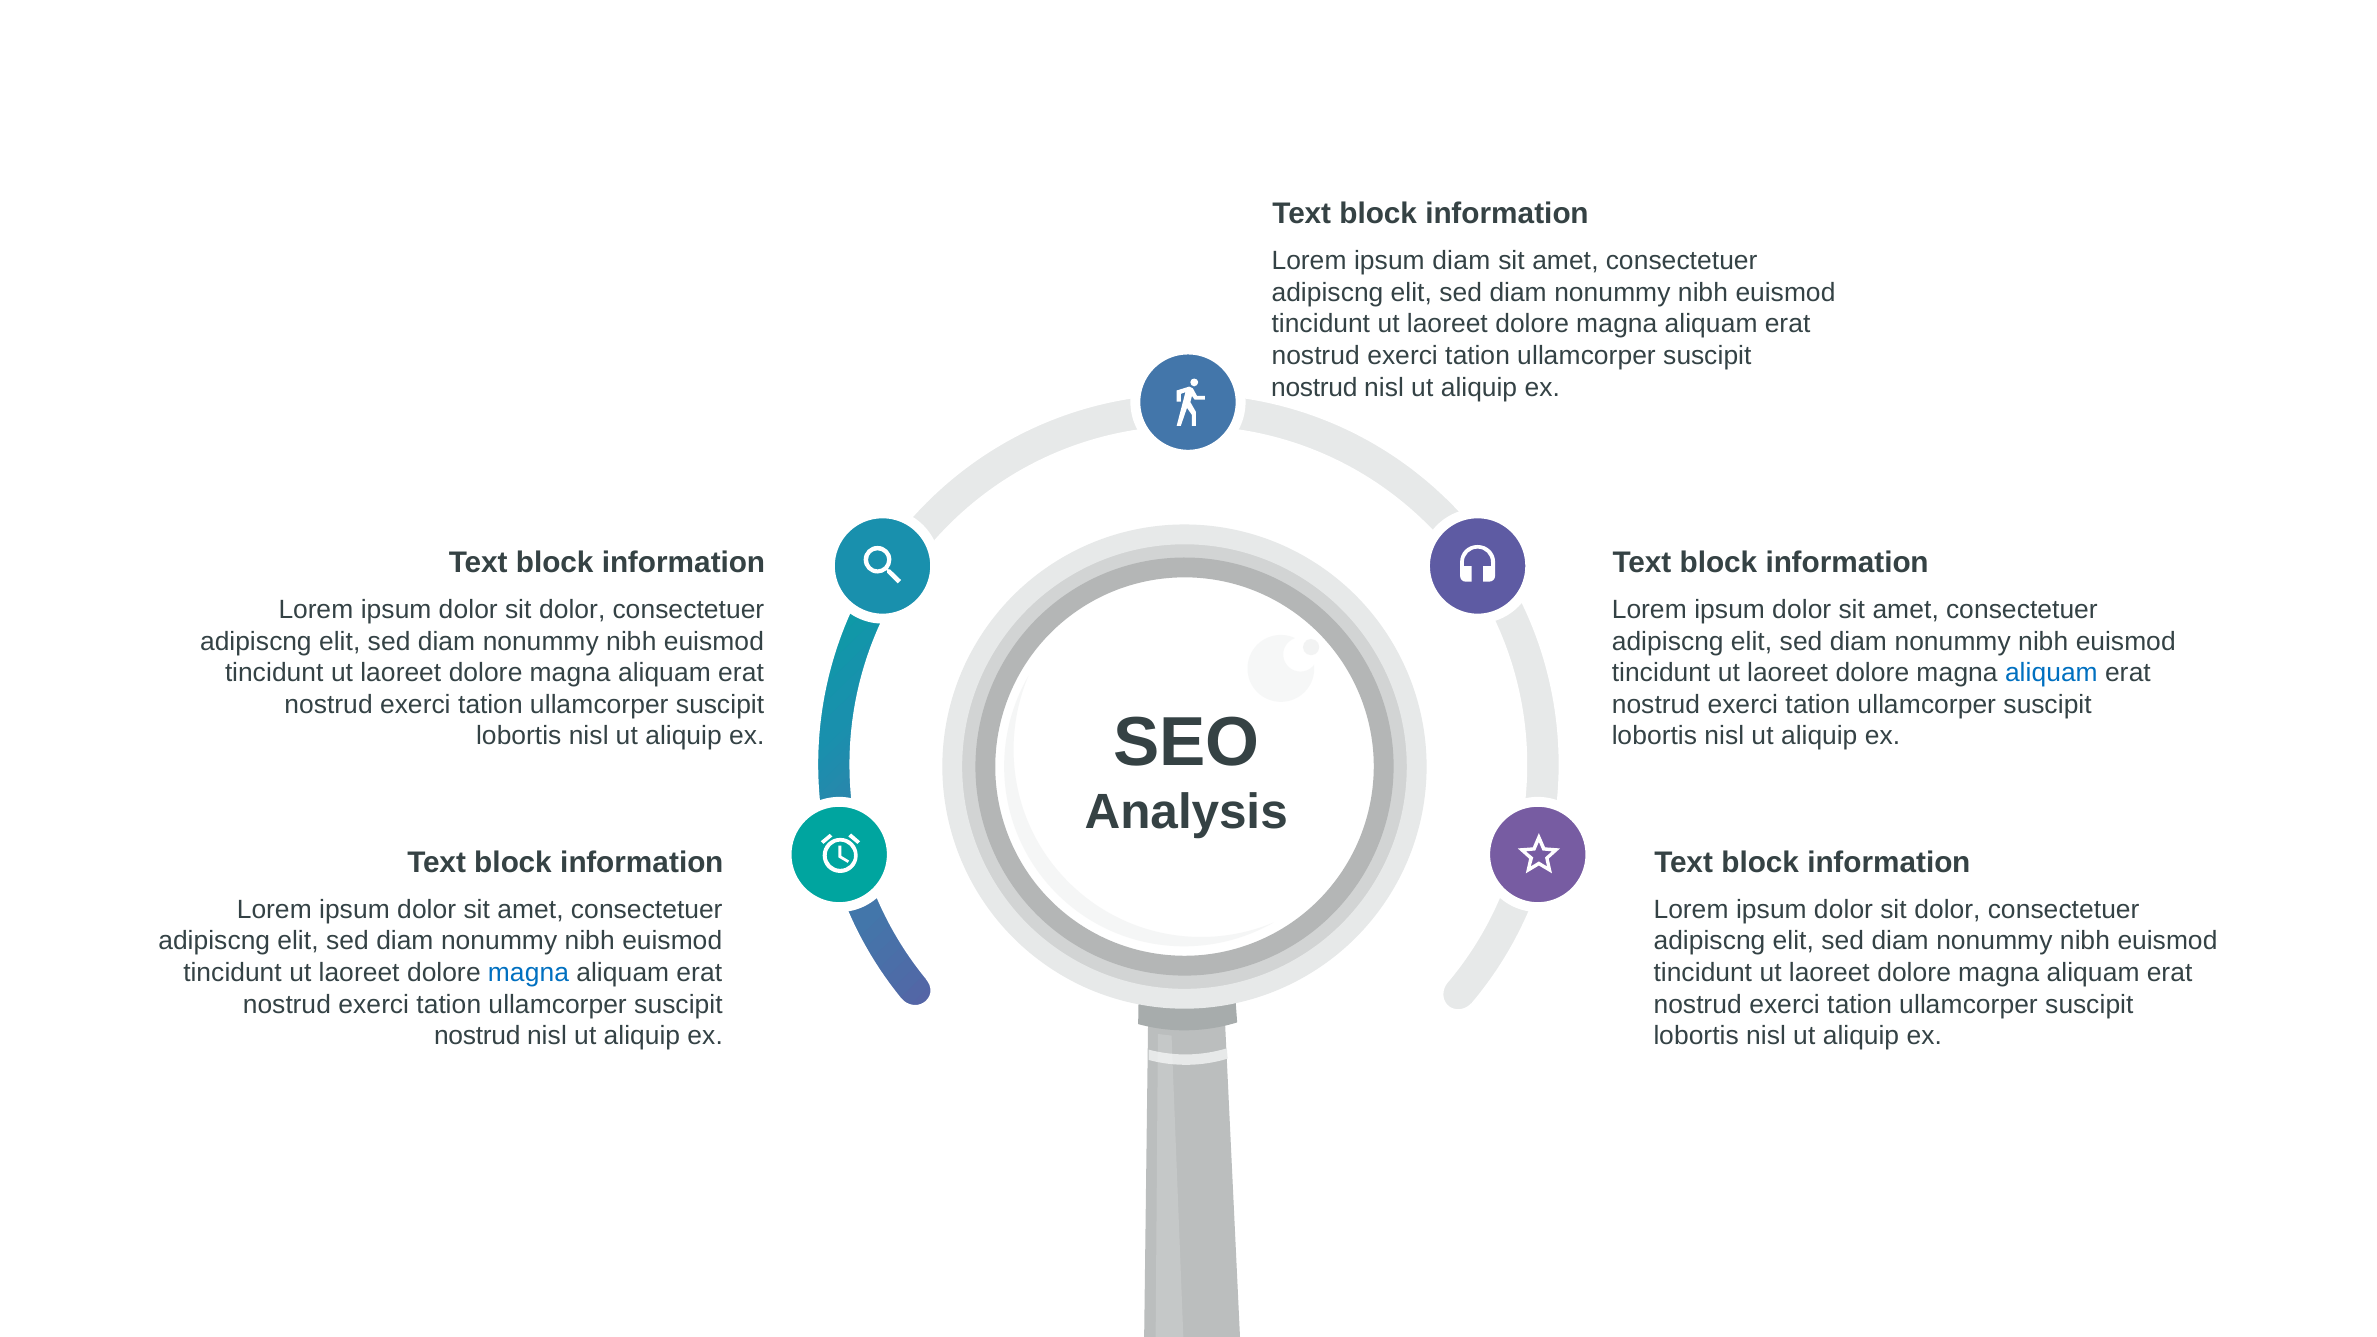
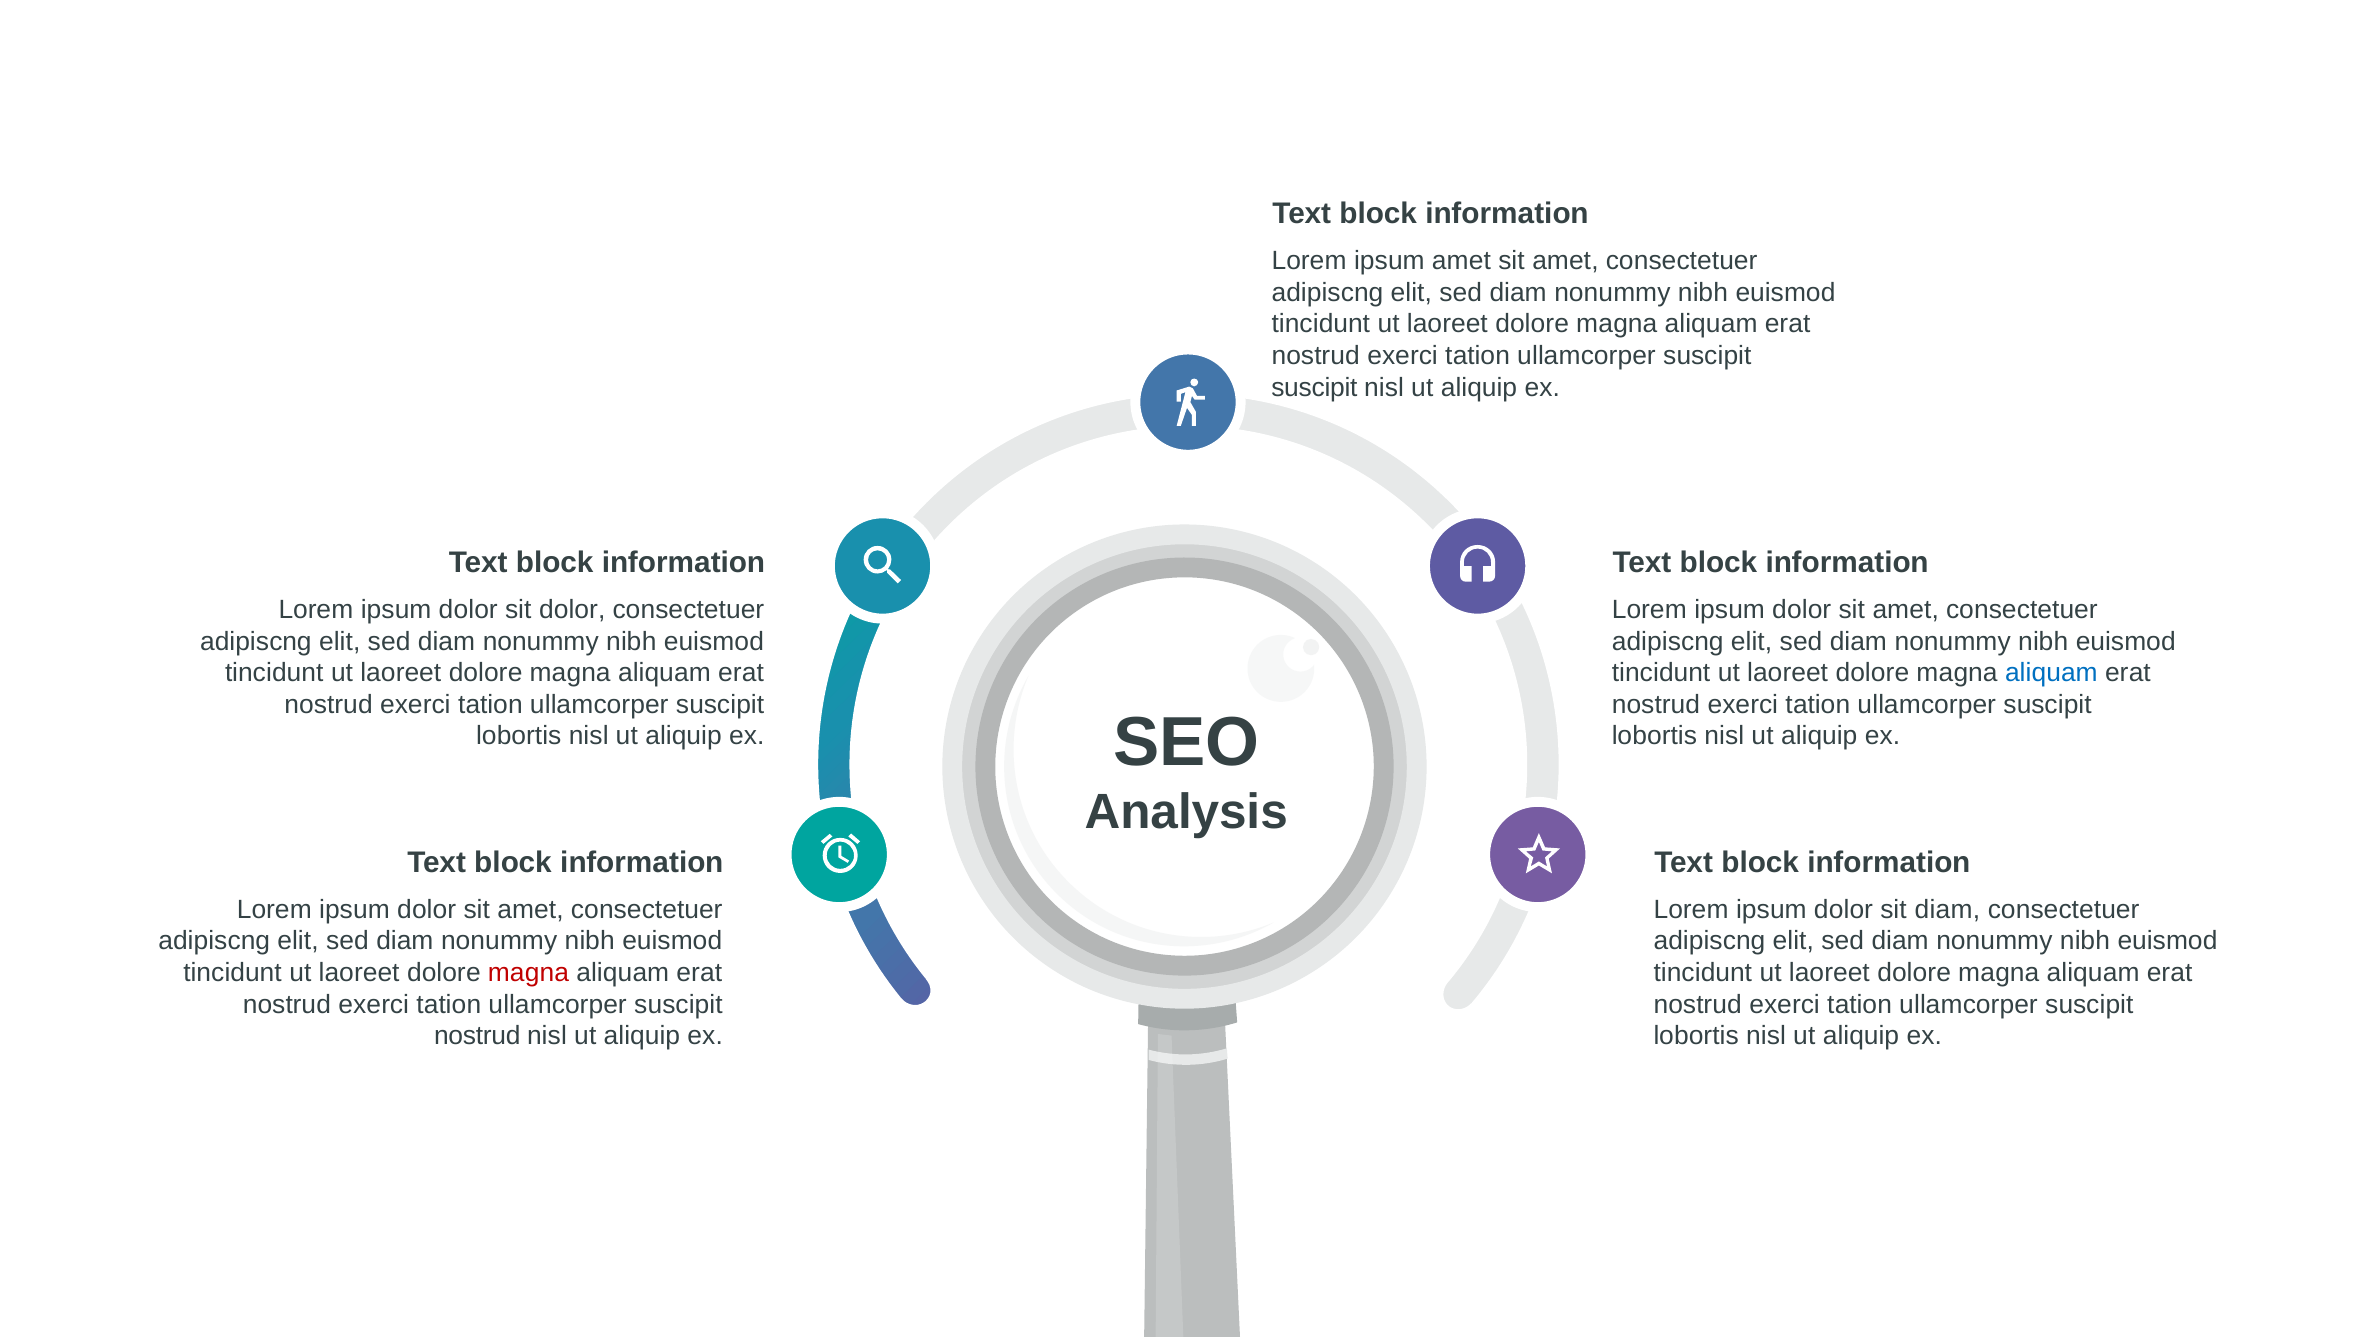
ipsum diam: diam -> amet (1461, 261)
nostrud: nostrud -> suscipit (1314, 387)
dolor: dolor -> diam (1947, 910)
magna colour: blue -> red (528, 973)
